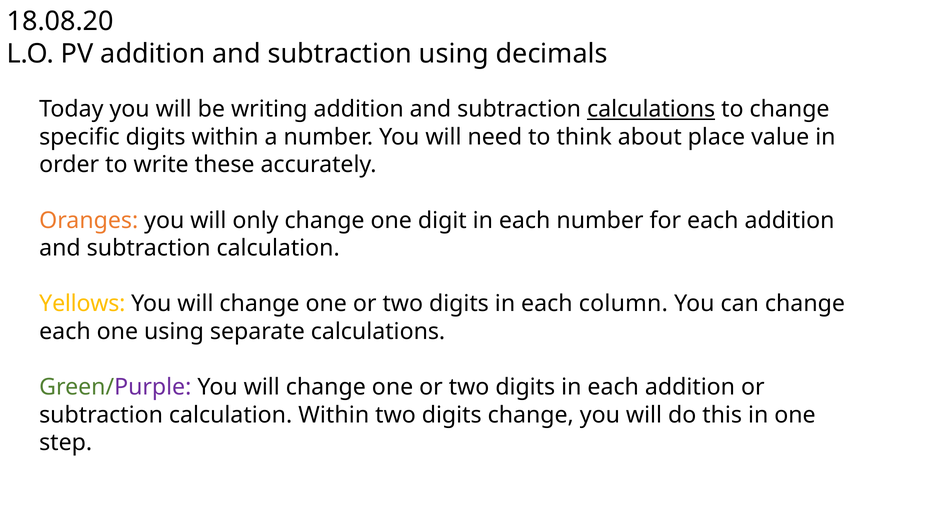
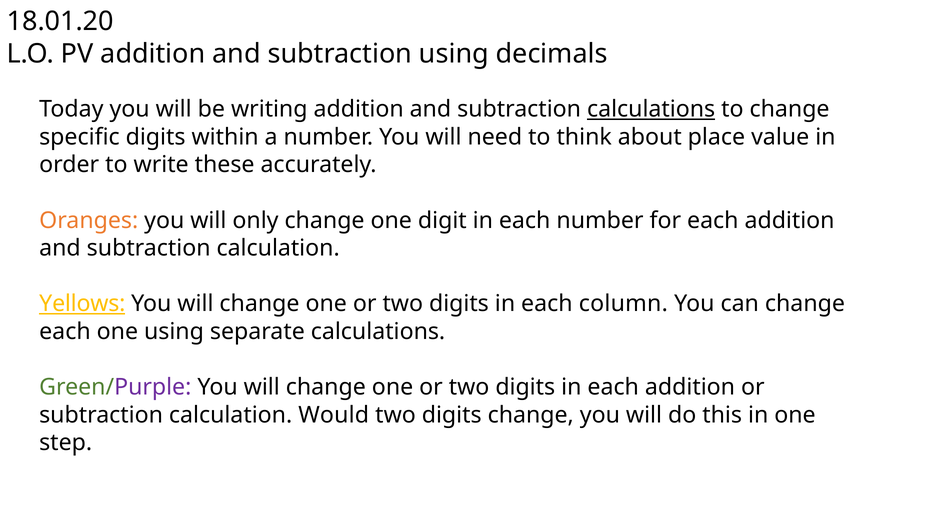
18.08.20: 18.08.20 -> 18.01.20 (60, 21)
Yellows underline: none -> present (82, 304)
calculation Within: Within -> Would (334, 415)
